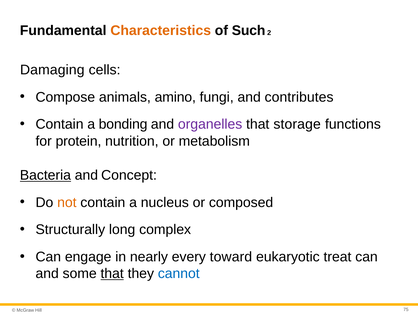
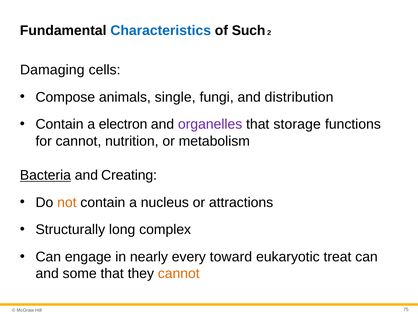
Characteristics colour: orange -> blue (161, 30)
amino: amino -> single (175, 97)
contributes: contributes -> distribution (299, 97)
bonding: bonding -> electron (123, 124)
for protein: protein -> cannot (78, 141)
Concept: Concept -> Creating (129, 175)
composed: composed -> attractions (241, 202)
that underline: present -> none (112, 273)
cannot colour: blue -> orange (179, 273)
